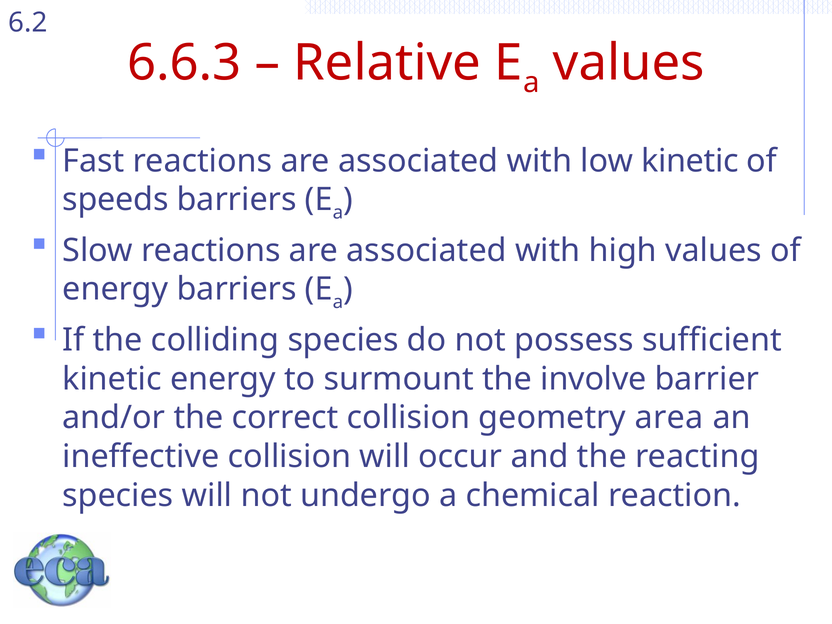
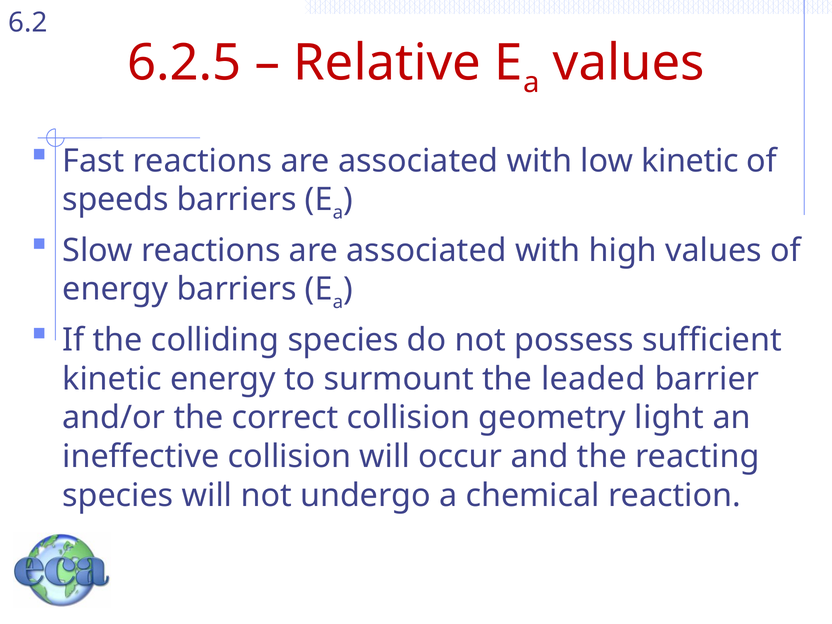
6.6.3: 6.6.3 -> 6.2.5 (184, 63)
involve: involve -> leaded (593, 379)
area: area -> light (669, 418)
